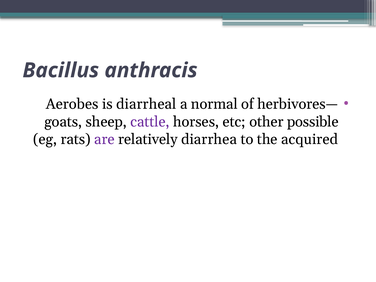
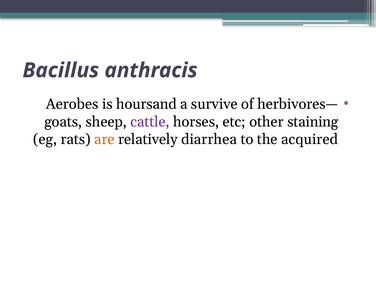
diarrheal: diarrheal -> hoursand (146, 104)
normal: normal -> survive (214, 104)
possible: possible -> staining (313, 122)
are colour: purple -> orange (104, 139)
